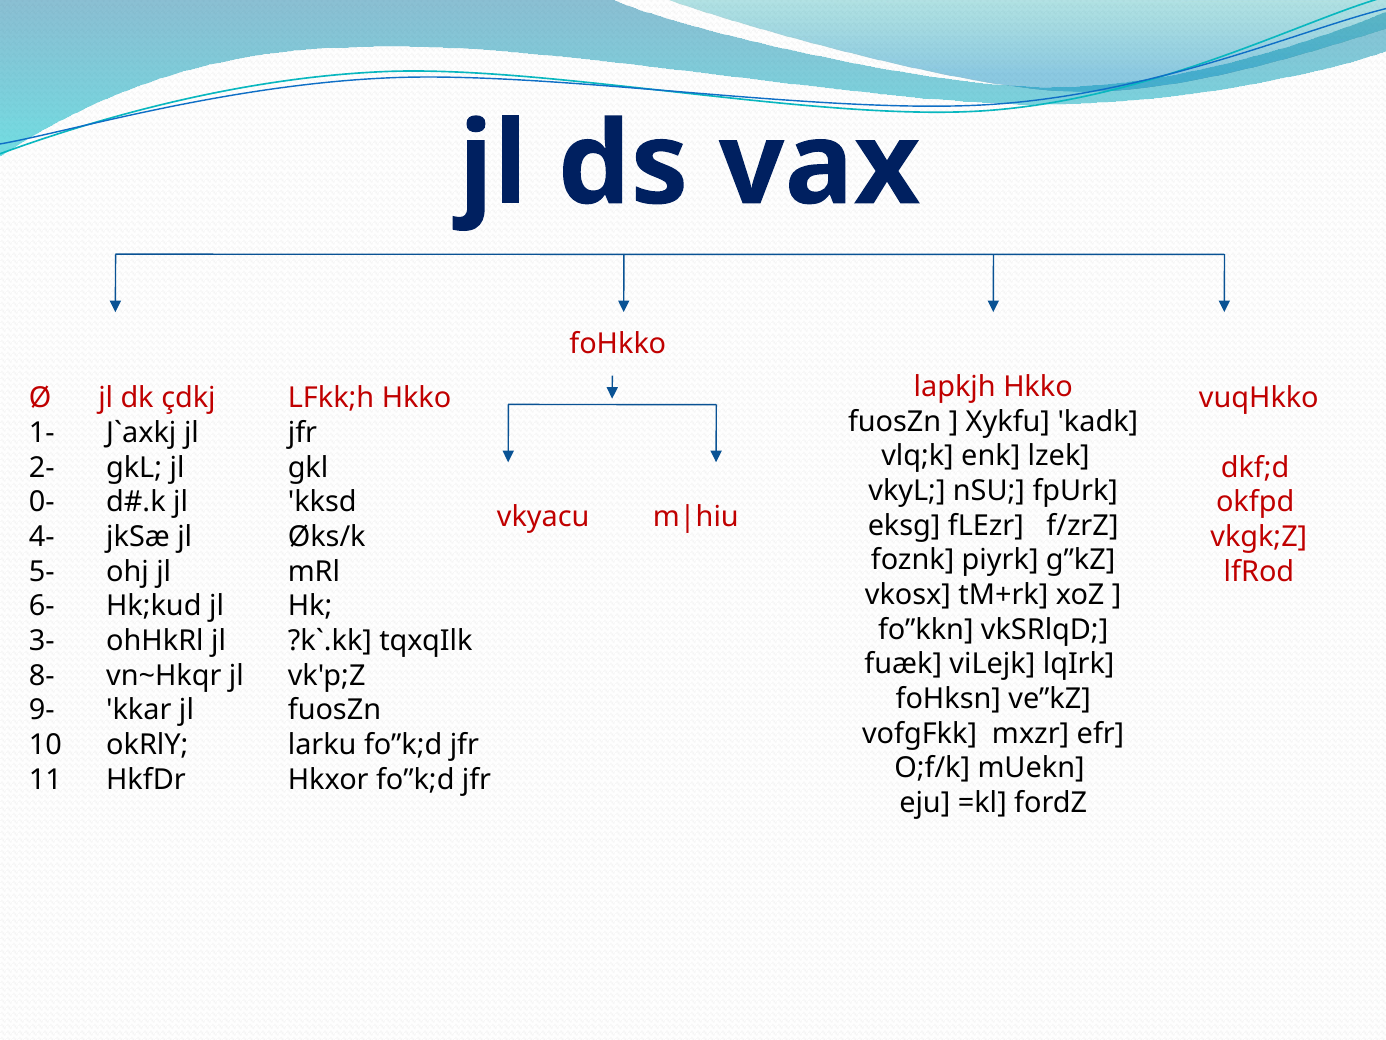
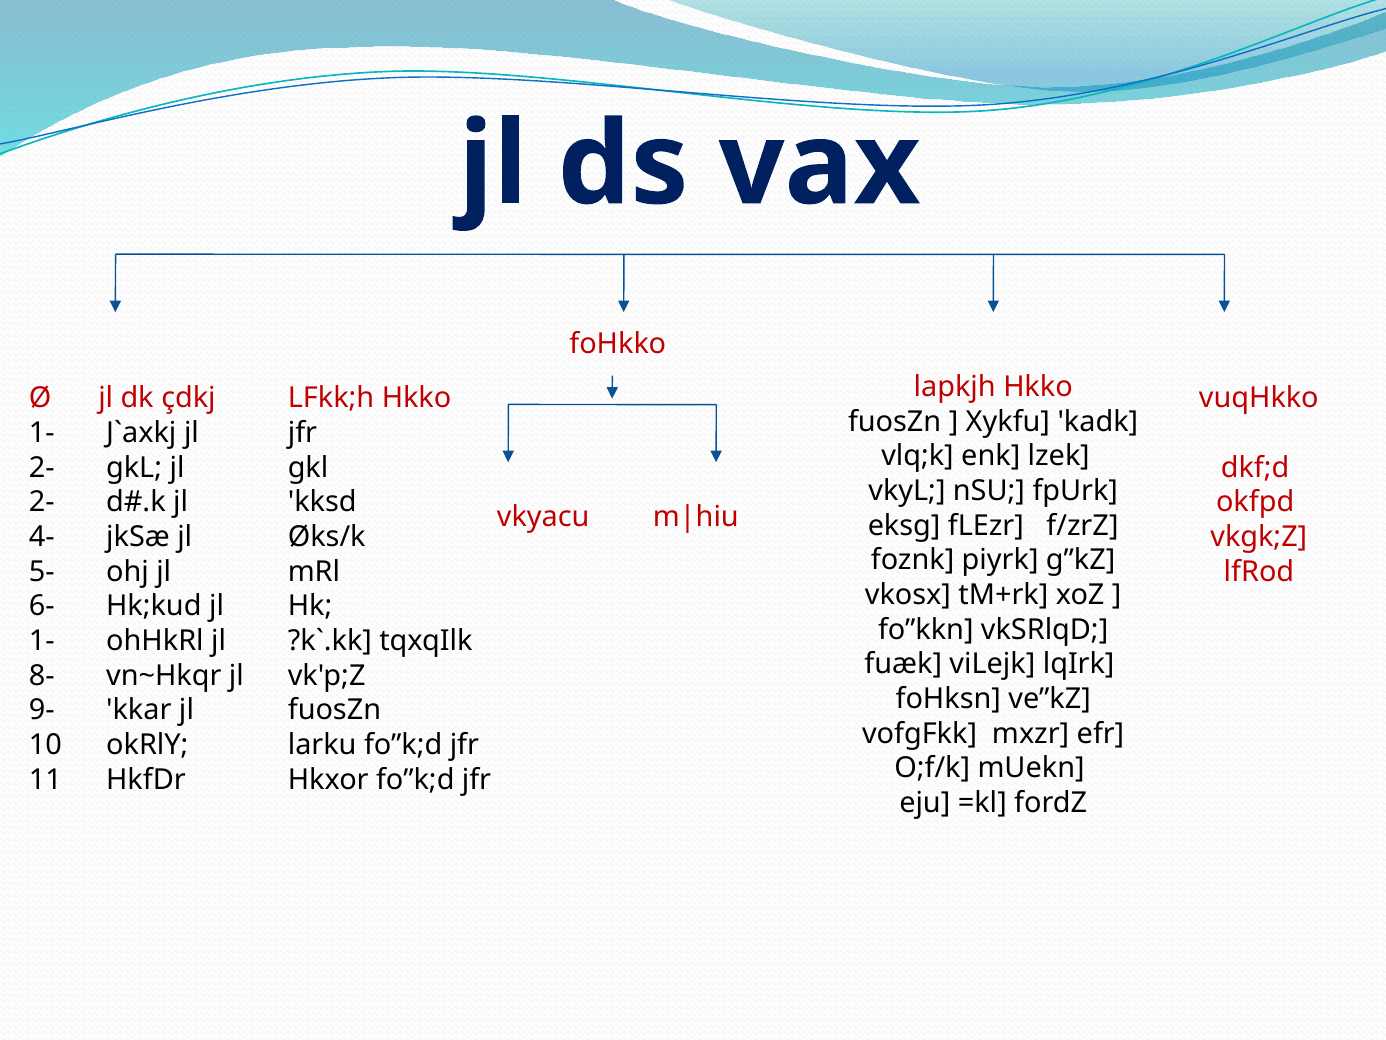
0-: 0- -> 2- (42, 502)
3-: 3- -> 1- (42, 641)
